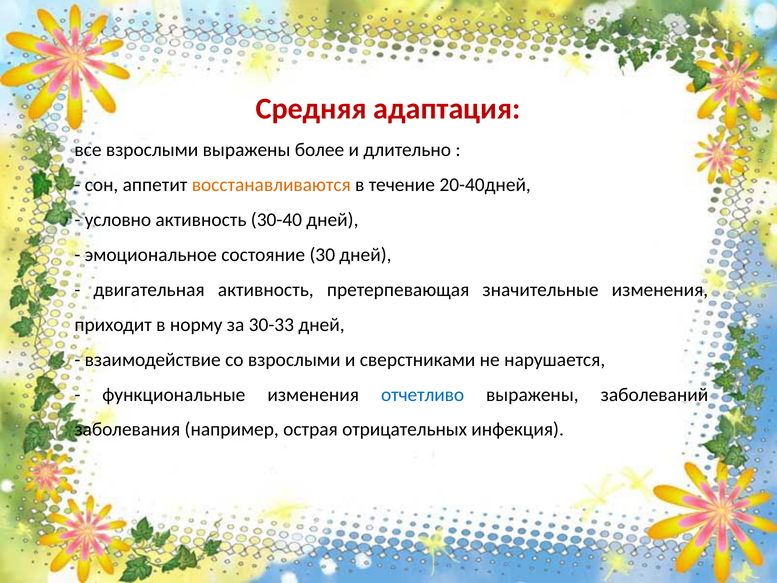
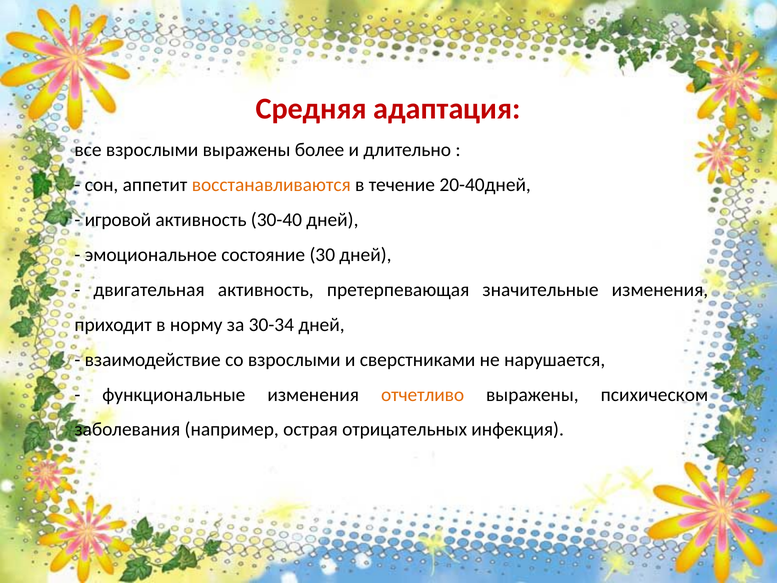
условно: условно -> игровой (118, 220)
30-33: 30-33 -> 30-34 (271, 324)
отчетливо colour: blue -> orange (423, 394)
заболеваний: заболеваний -> психическом (654, 394)
